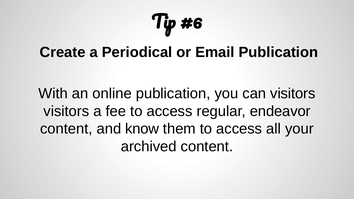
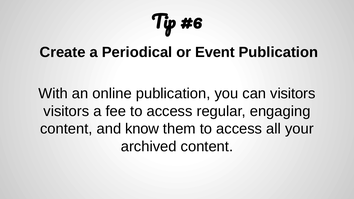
Email: Email -> Event (215, 52)
endeavor: endeavor -> engaging (280, 111)
